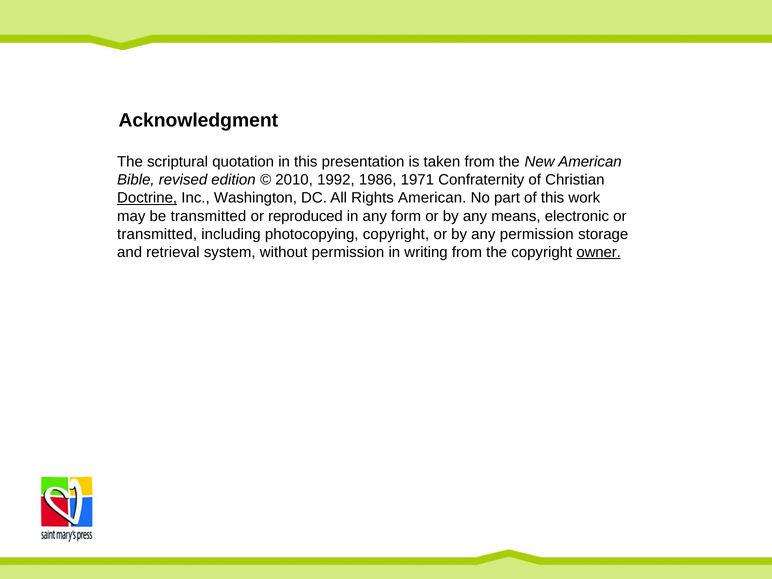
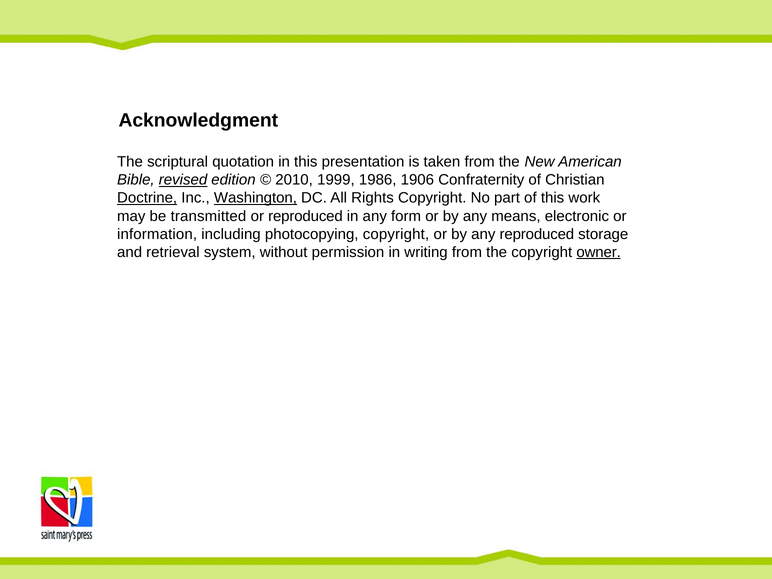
revised underline: none -> present (183, 180)
1992: 1992 -> 1999 (336, 180)
1971: 1971 -> 1906 (417, 180)
Washington underline: none -> present (255, 198)
Rights American: American -> Copyright (432, 198)
transmitted: transmitted -> information (157, 234)
any permission: permission -> reproduced (537, 234)
